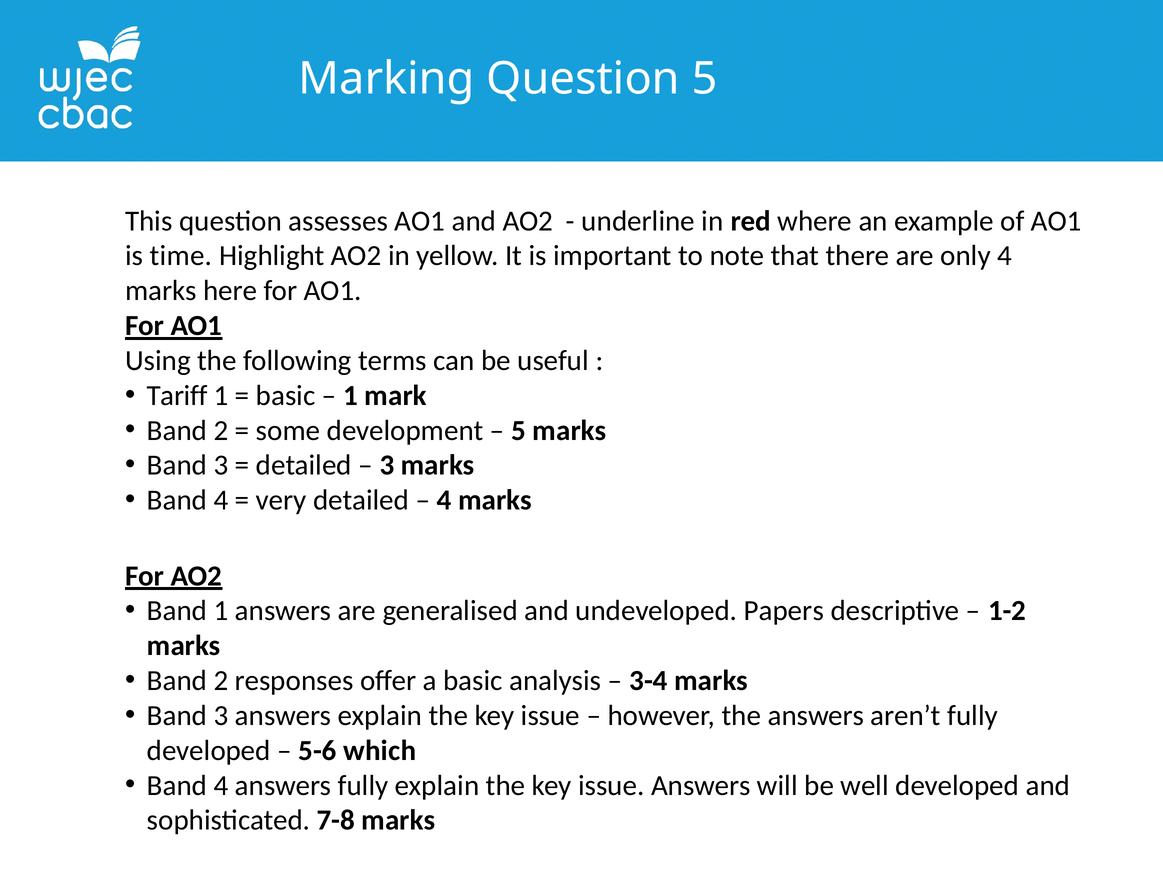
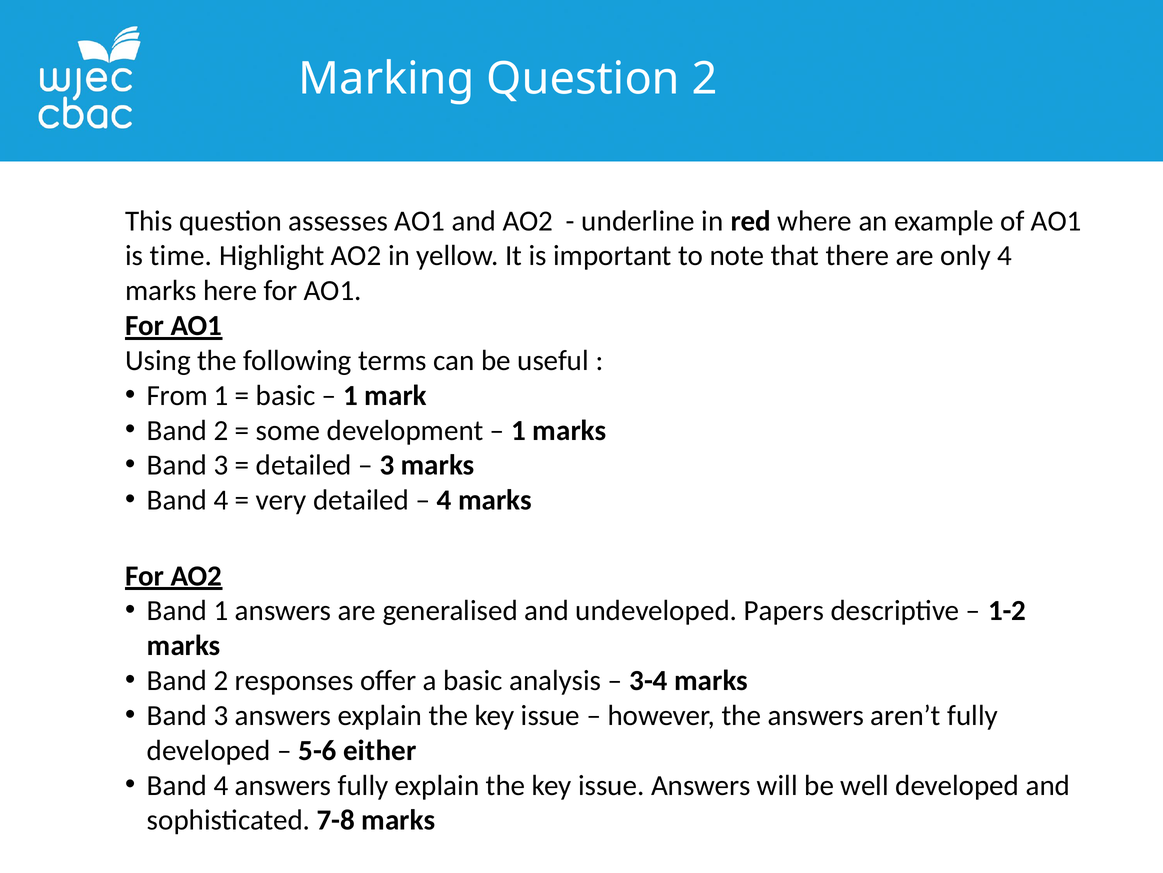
Question 5: 5 -> 2 (704, 79)
Tariff: Tariff -> From (177, 395)
5: 5 -> 1 (519, 430)
which: which -> either (380, 750)
